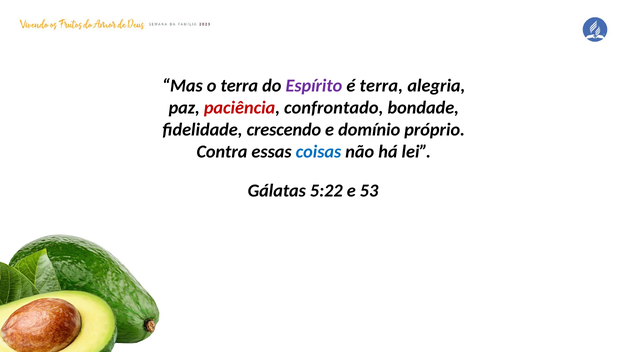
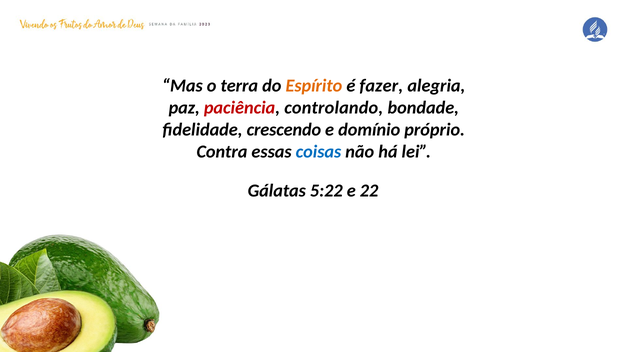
Espírito colour: purple -> orange (314, 86)
é terra: terra -> fazer (381, 86)
confrontado: confrontado -> controlando (334, 108)
53: 53 -> 22 (369, 191)
